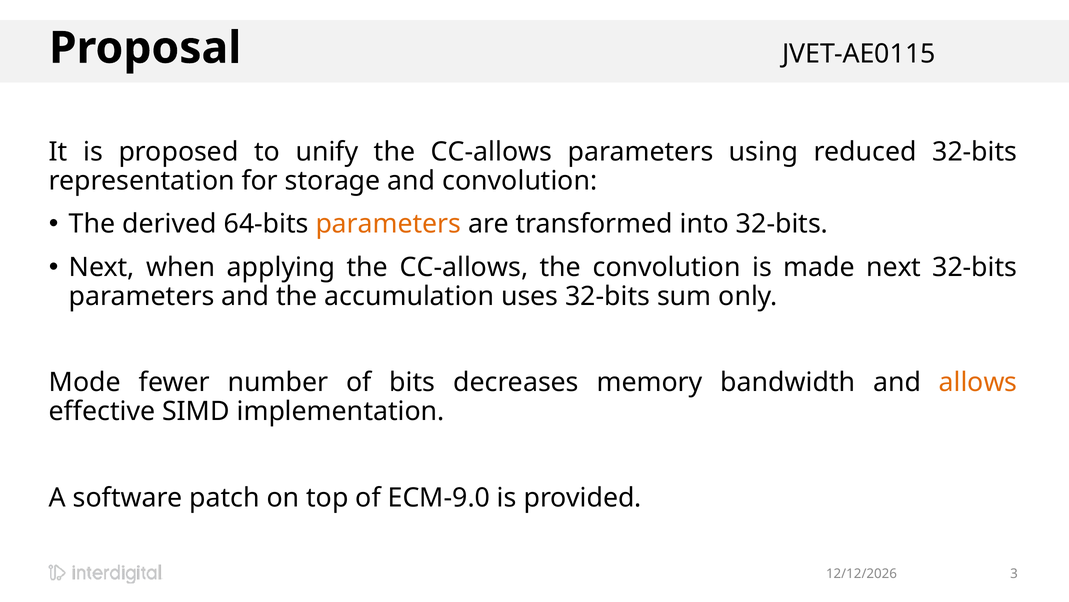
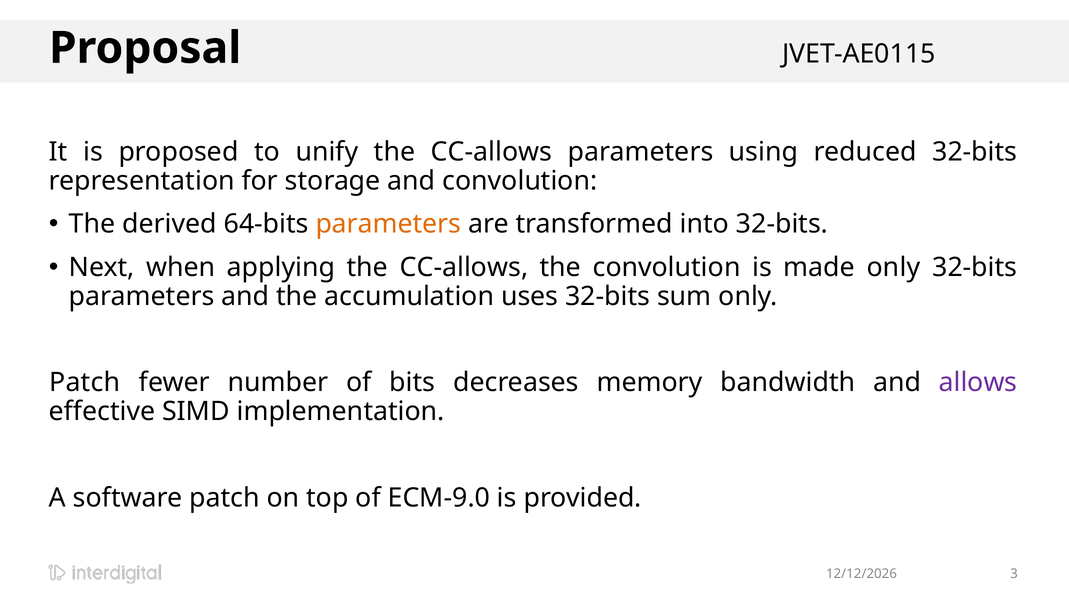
made next: next -> only (894, 267)
Mode: Mode -> Patch (85, 382)
allows colour: orange -> purple (978, 382)
